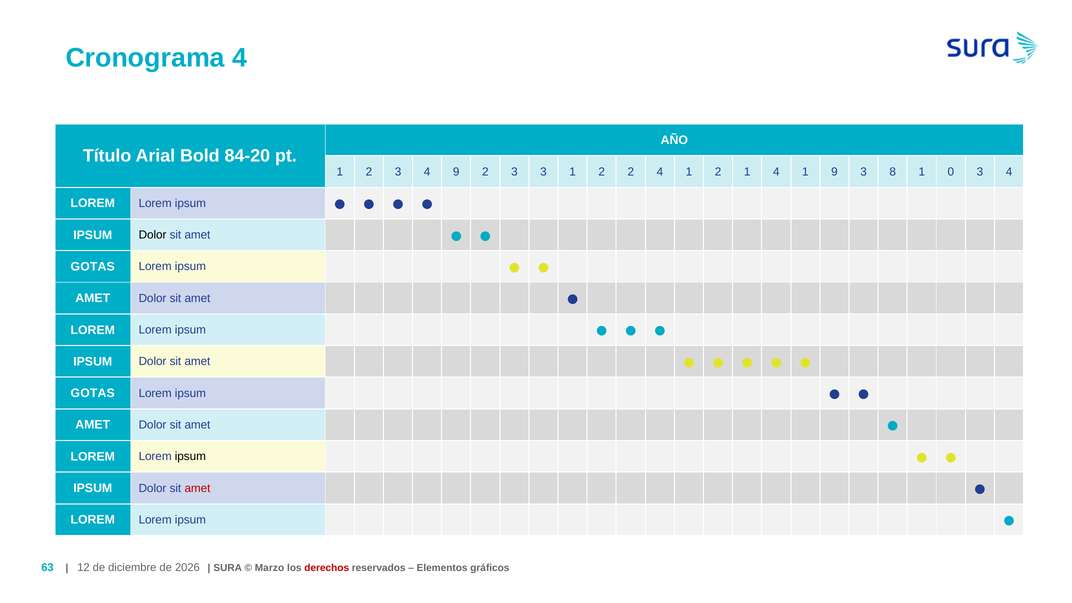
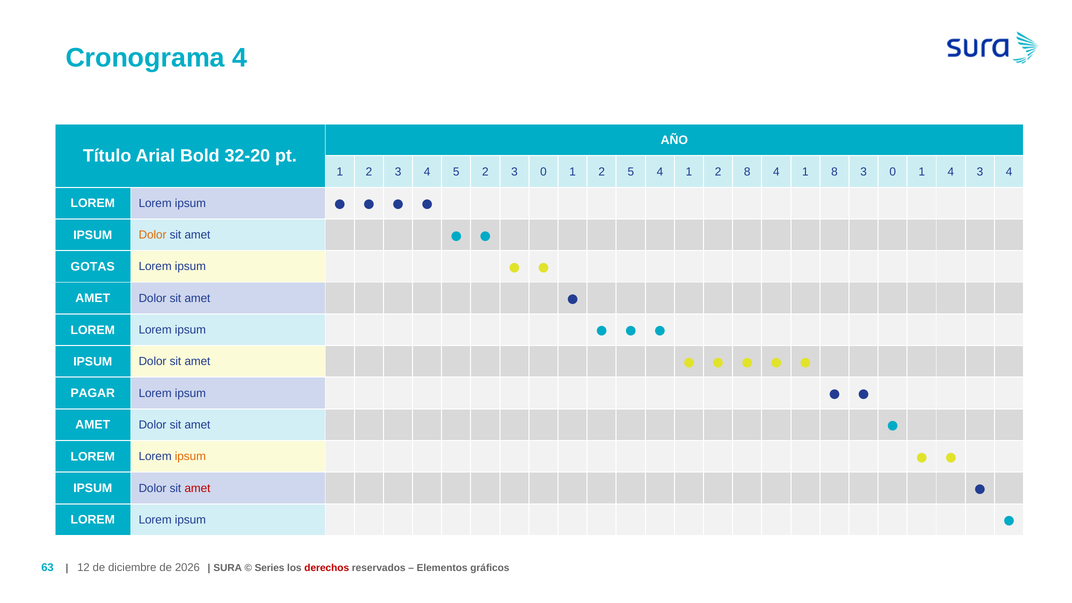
84-20: 84-20 -> 32-20 (247, 156)
4 9: 9 -> 5 (456, 172)
2 3 3: 3 -> 0 (543, 172)
2 2: 2 -> 5 (631, 172)
2 1: 1 -> 8 (747, 172)
1 9: 9 -> 8 (834, 172)
8: 8 -> 0 (893, 172)
1 0: 0 -> 4 (951, 172)
Dolor colour: black -> orange (153, 235)
GOTAS: GOTAS -> PAGAR (93, 393)
ipsum colour: black -> orange (190, 457)
Marzo: Marzo -> Series (270, 568)
